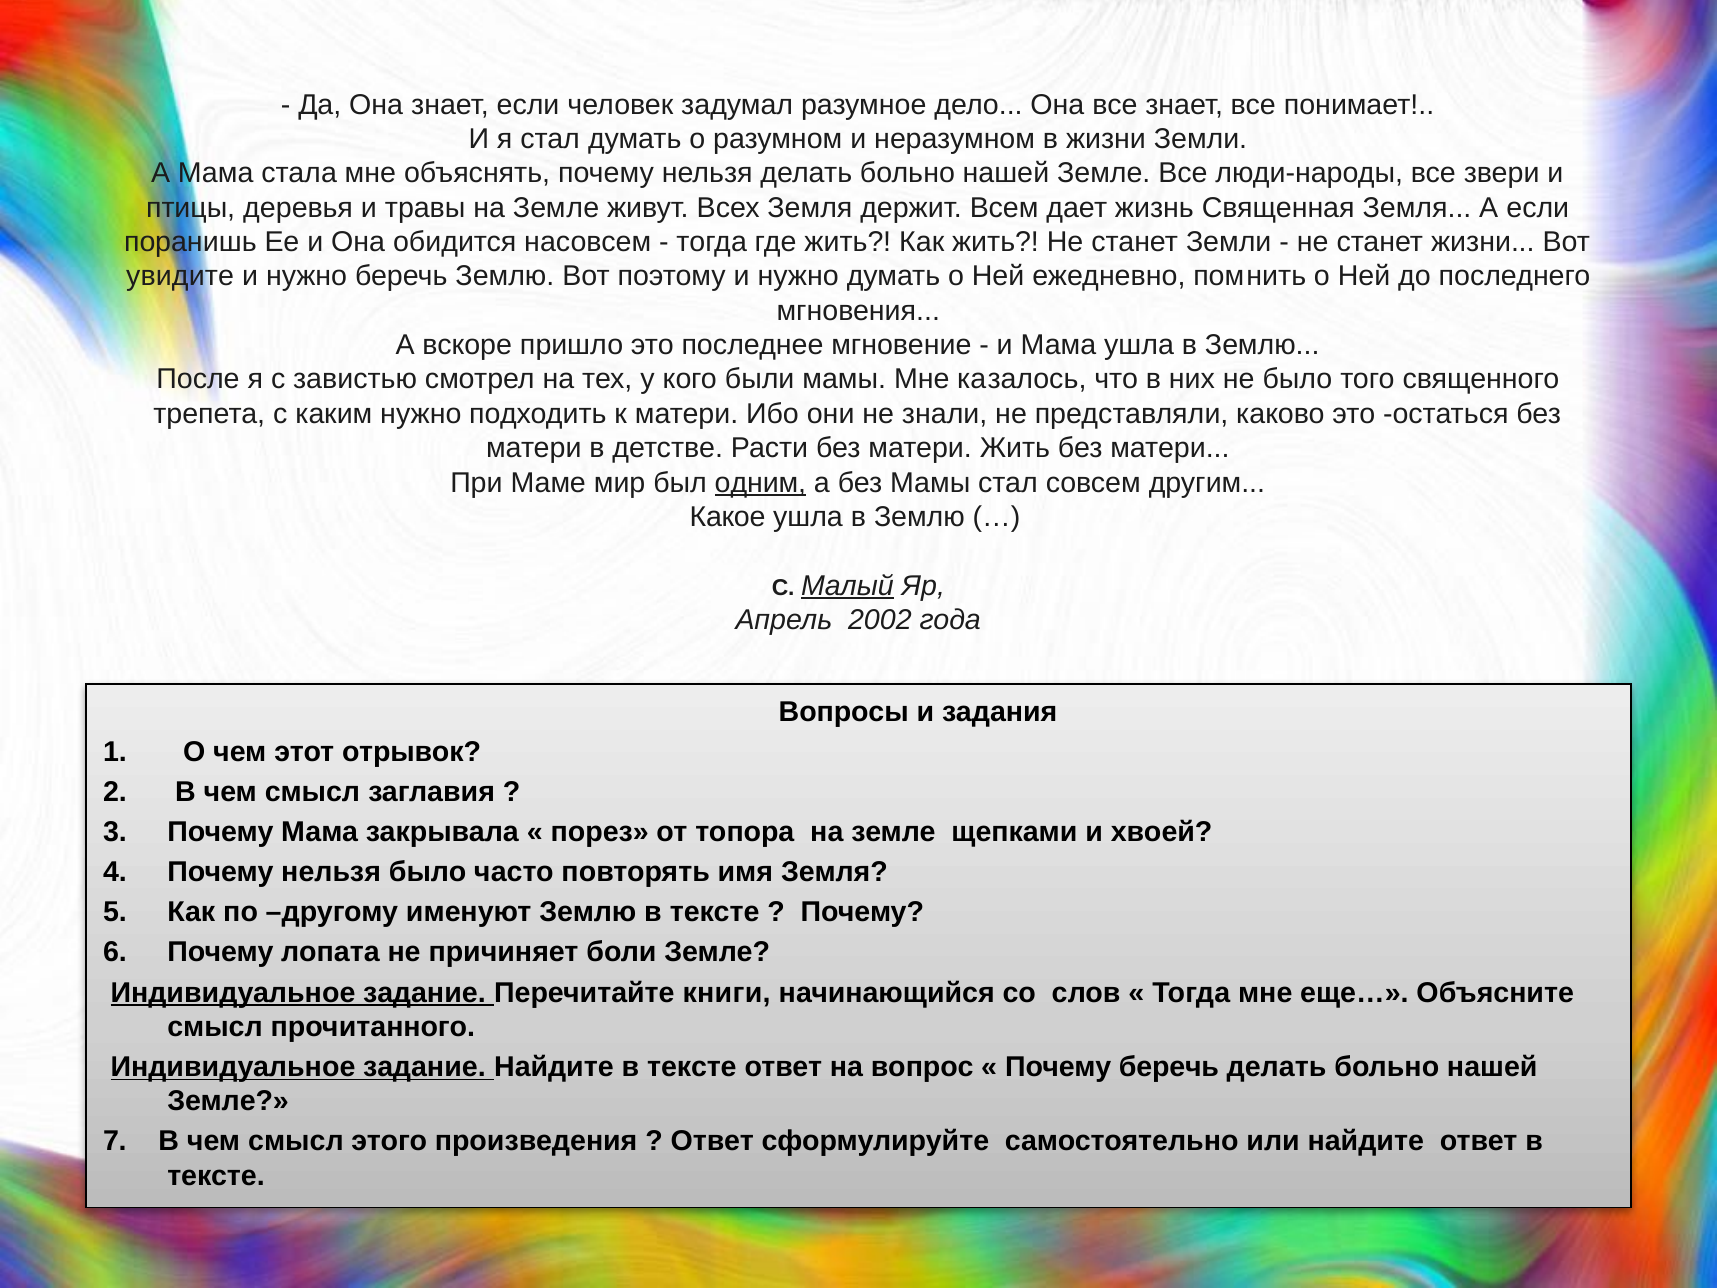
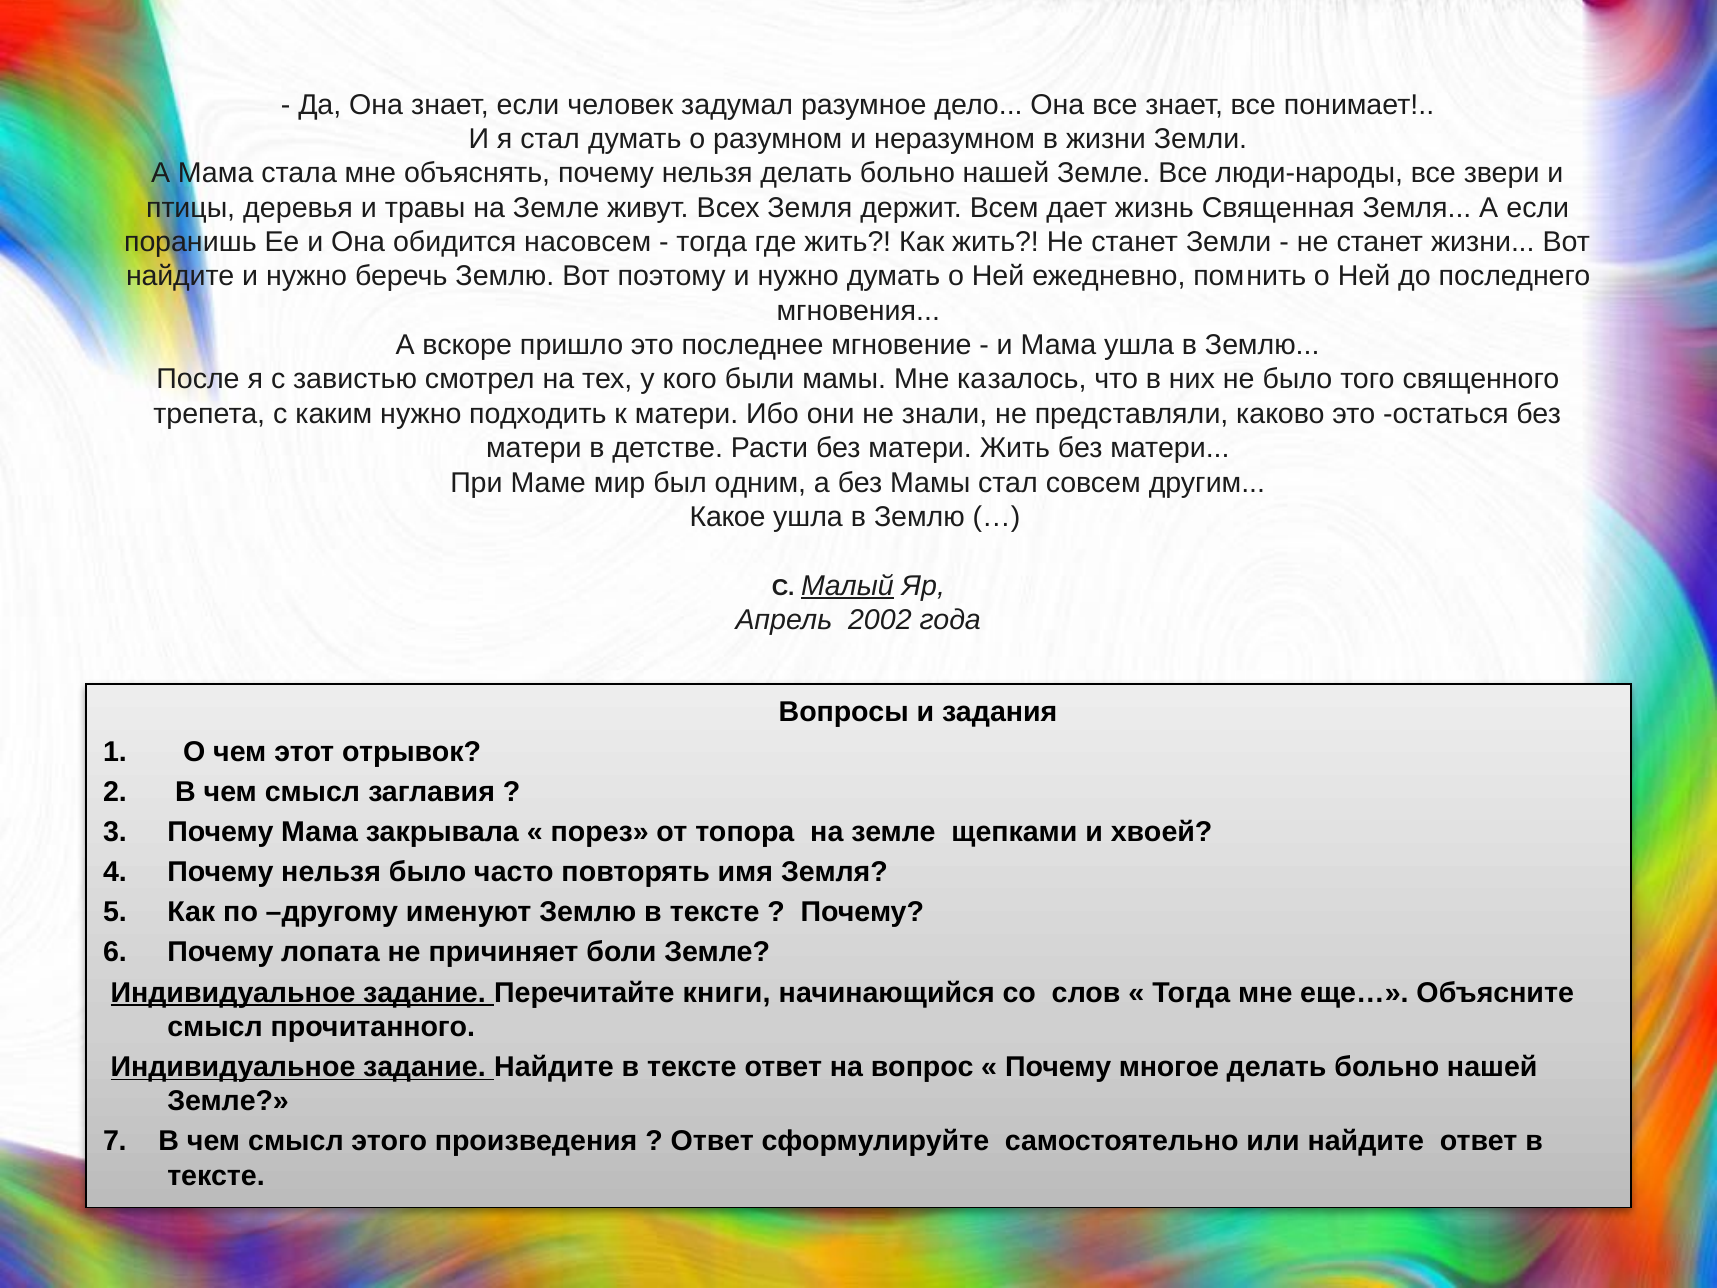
увидите: увидите -> найдите (180, 276)
одним underline: present -> none (760, 482)
Почему беречь: беречь -> многое (1169, 1067)
